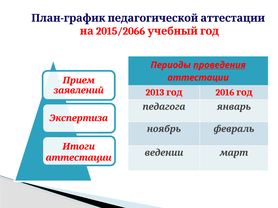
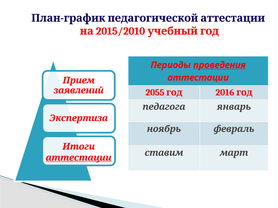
2015/2066: 2015/2066 -> 2015/2010 (121, 31)
2013: 2013 -> 2055 (155, 93)
ведении: ведении -> ставим (164, 153)
аттестации underline: none -> present (79, 158)
